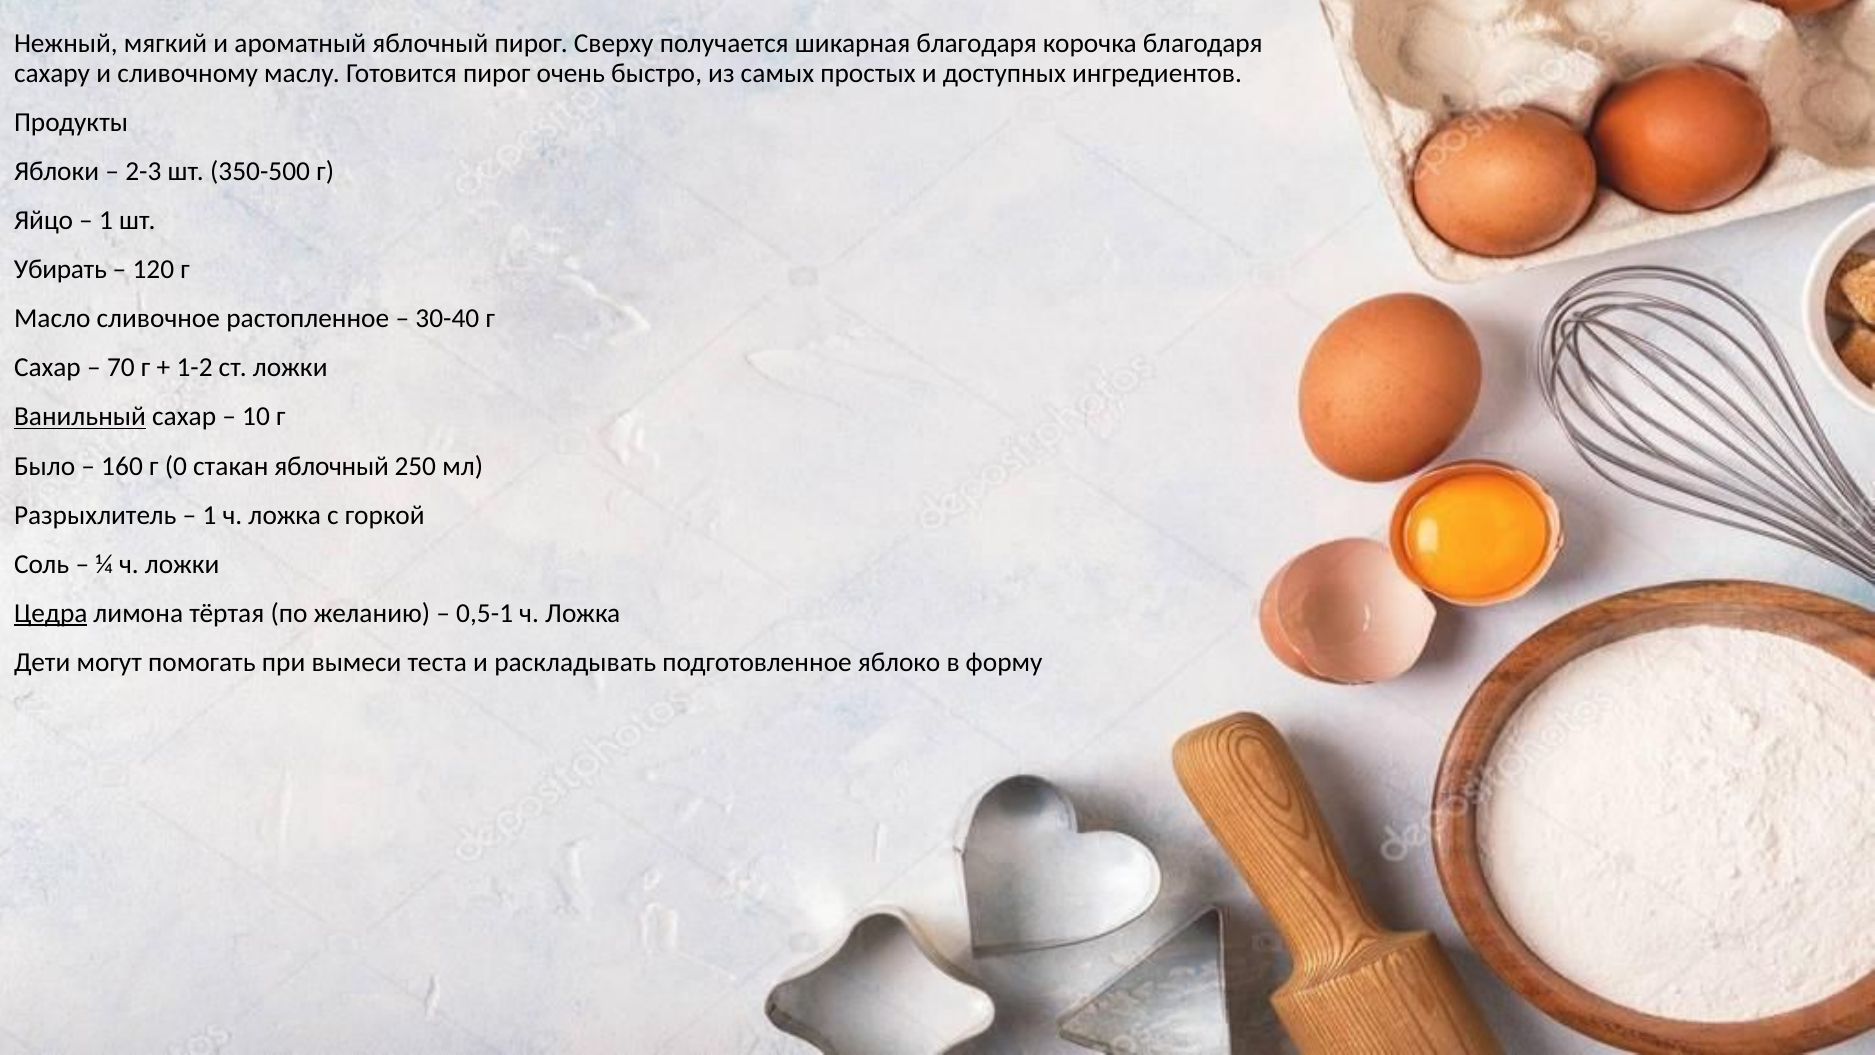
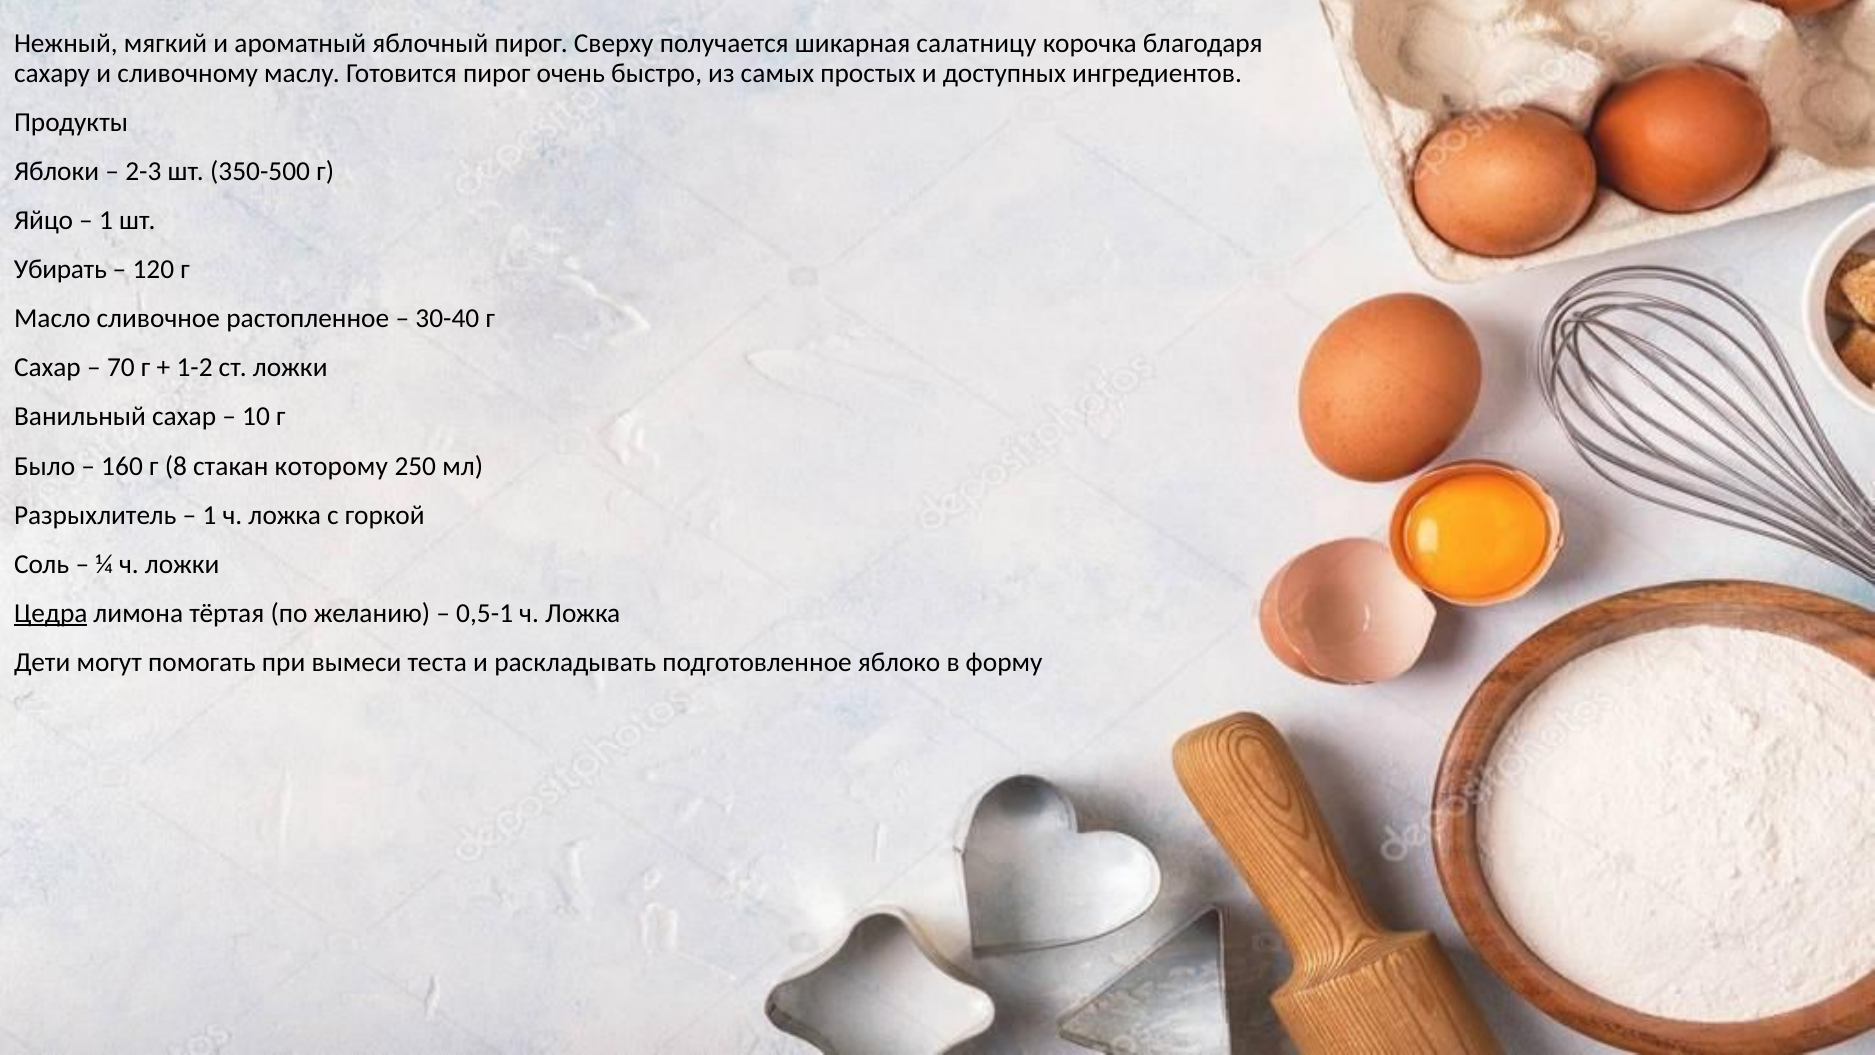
шикарная благодаря: благодаря -> салатницу (976, 43)
Ванильный underline: present -> none (80, 417)
0: 0 -> 8 (176, 466)
стакан яблочный: яблочный -> которому (331, 466)
